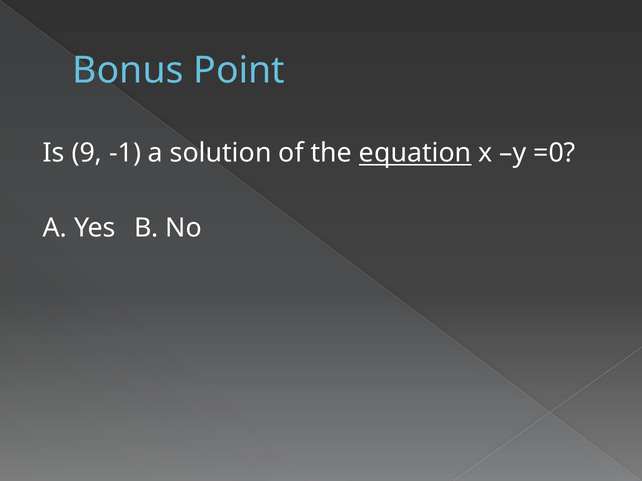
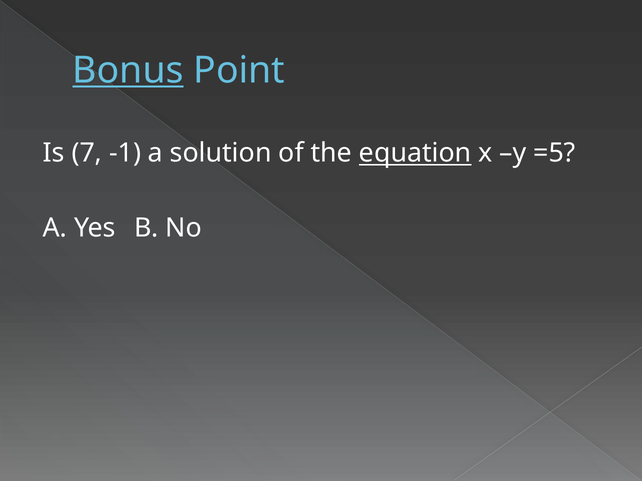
Bonus underline: none -> present (128, 70)
9: 9 -> 7 (87, 153)
=0: =0 -> =5 (554, 153)
